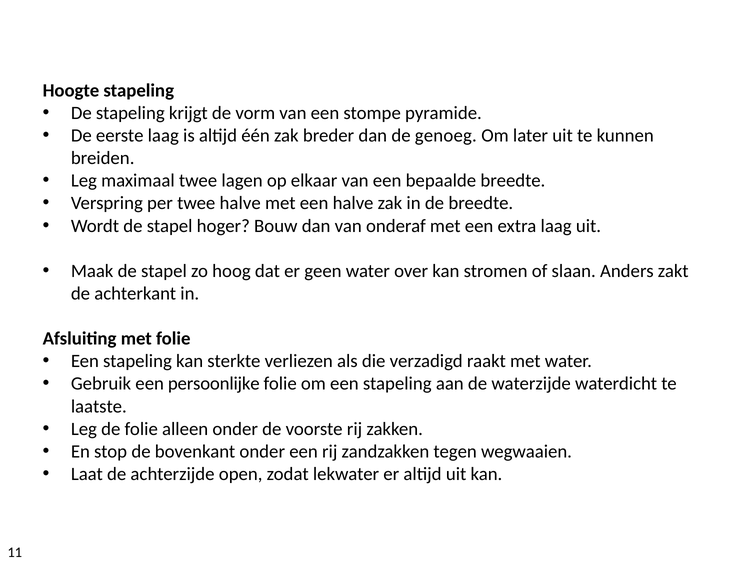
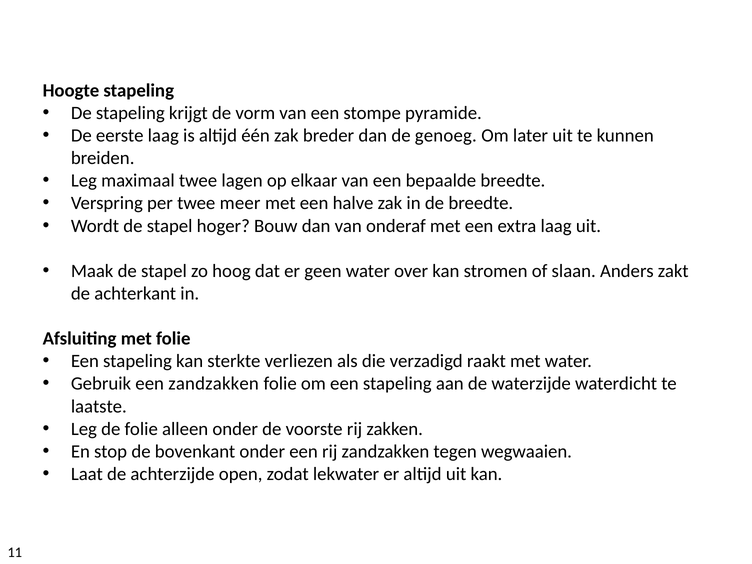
twee halve: halve -> meer (240, 203)
een persoonlijke: persoonlijke -> zandzakken (214, 384)
